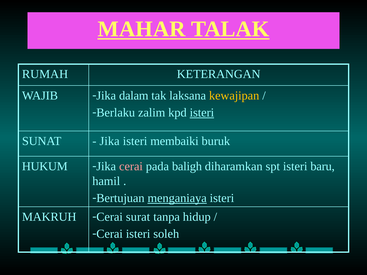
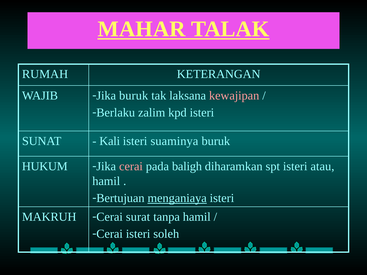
Jika dalam: dalam -> buruk (134, 96)
kewajipan colour: yellow -> pink (234, 96)
isteri underline: present -> none (202, 113)
Jika: Jika -> Kali (110, 141)
membaiki: membaiki -> suaminya (174, 141)
baru: baru -> atau (322, 166)
tanpa hidup: hidup -> hamil (197, 217)
